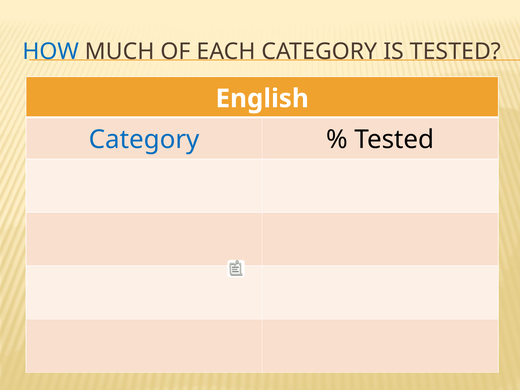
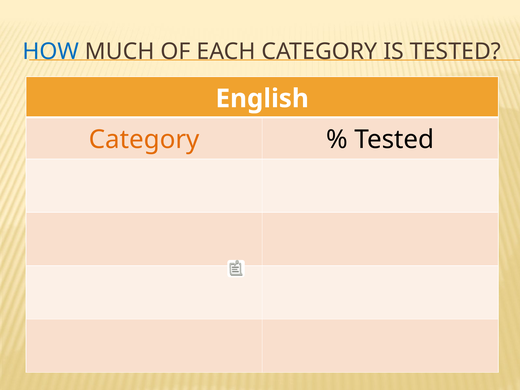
Category colour: blue -> orange (144, 140)
